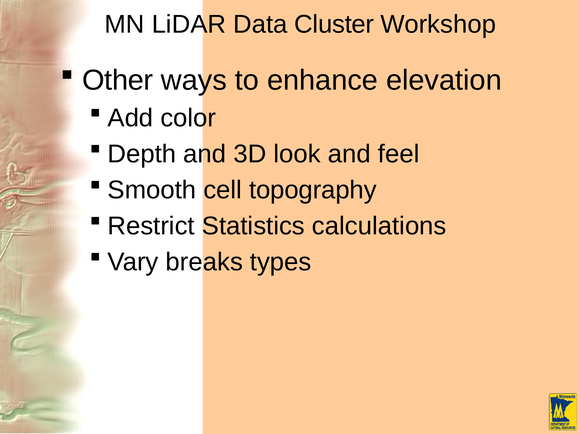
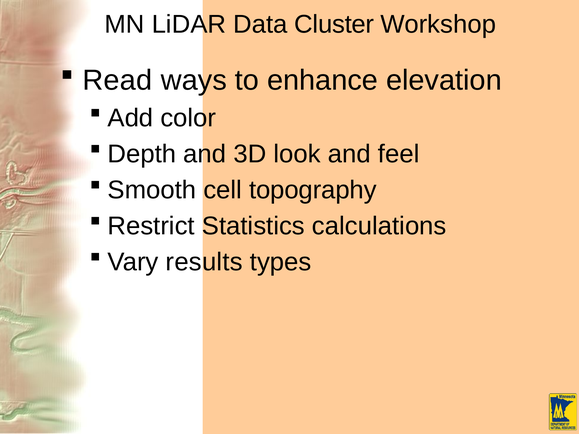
Other: Other -> Read (117, 80)
breaks: breaks -> results (204, 262)
